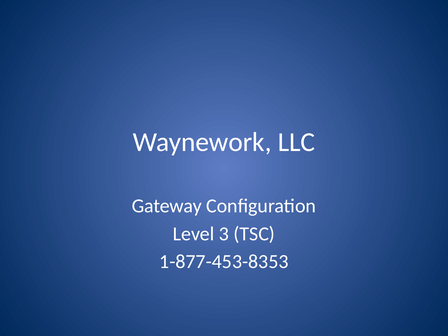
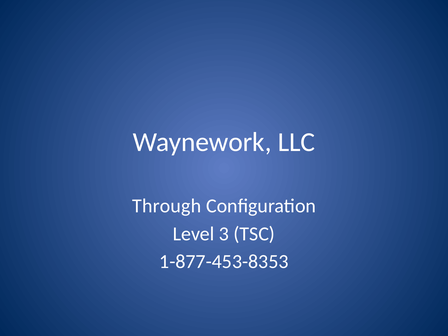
Gateway: Gateway -> Through (167, 206)
